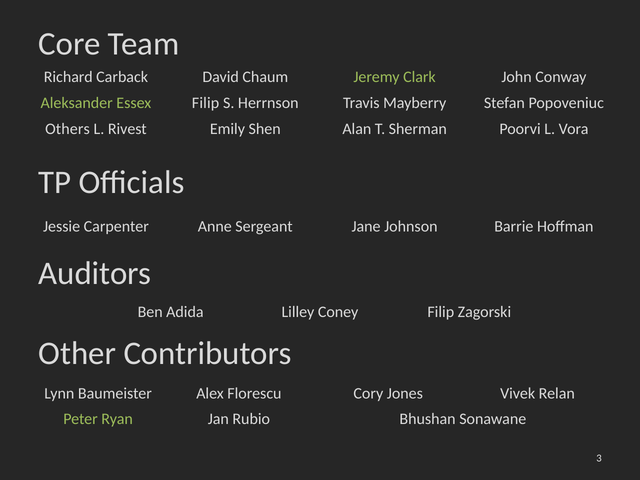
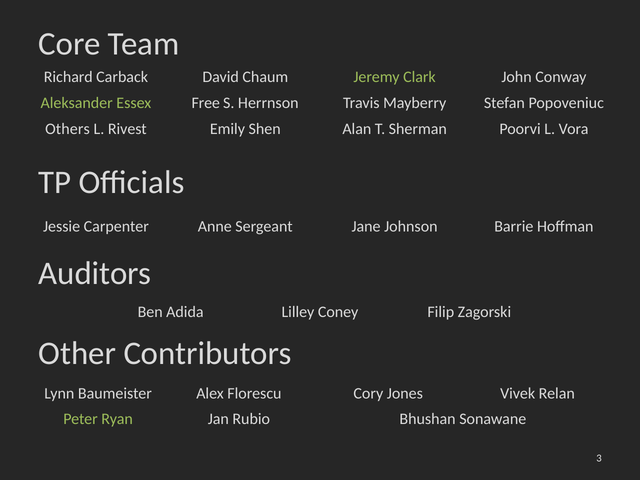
Essex Filip: Filip -> Free (206, 103)
